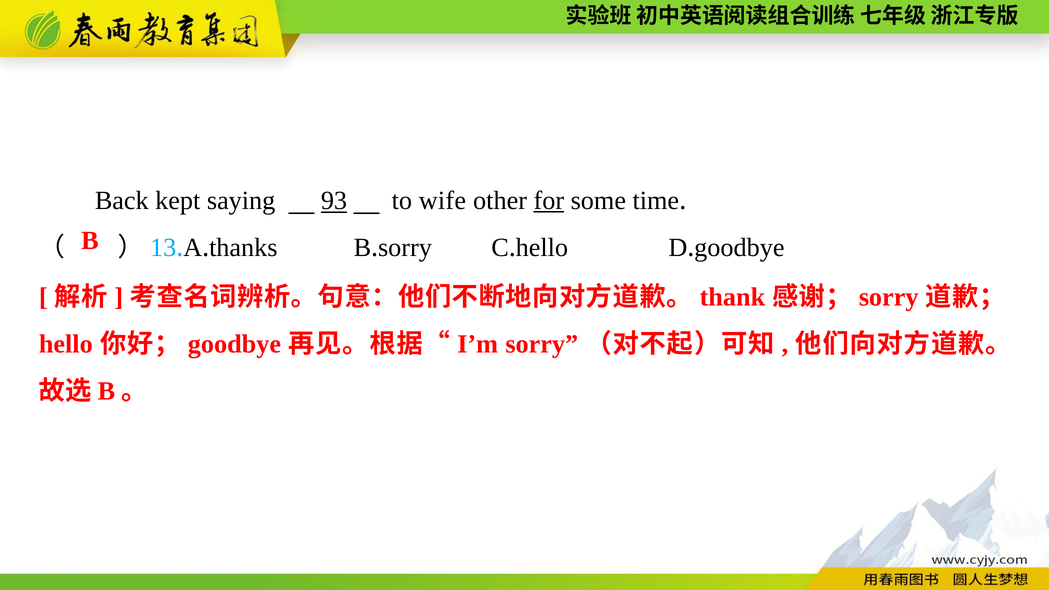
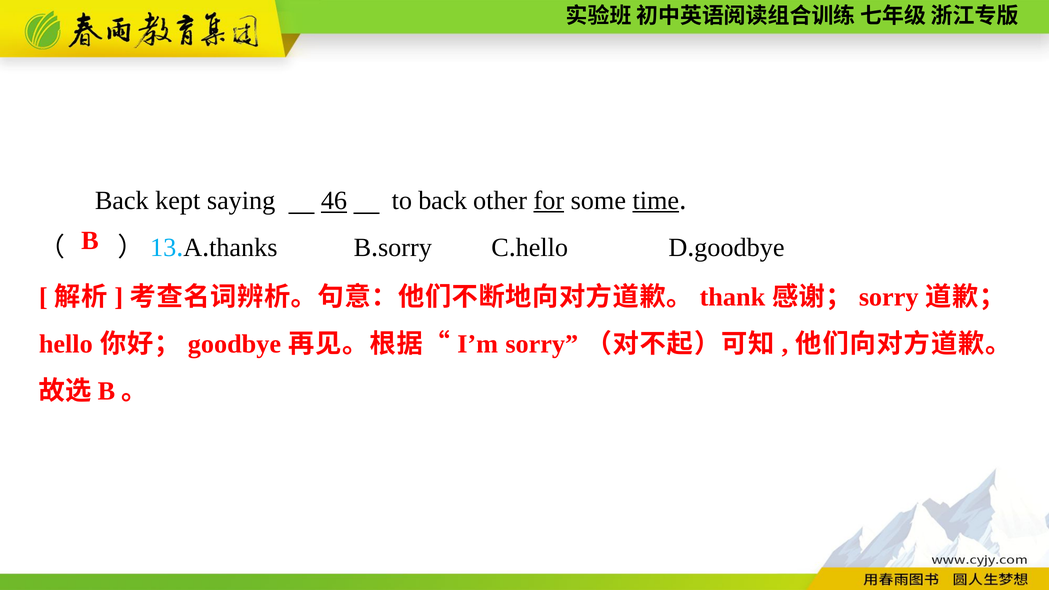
93: 93 -> 46 (334, 201)
to wife: wife -> back (443, 201)
time underline: none -> present (656, 201)
